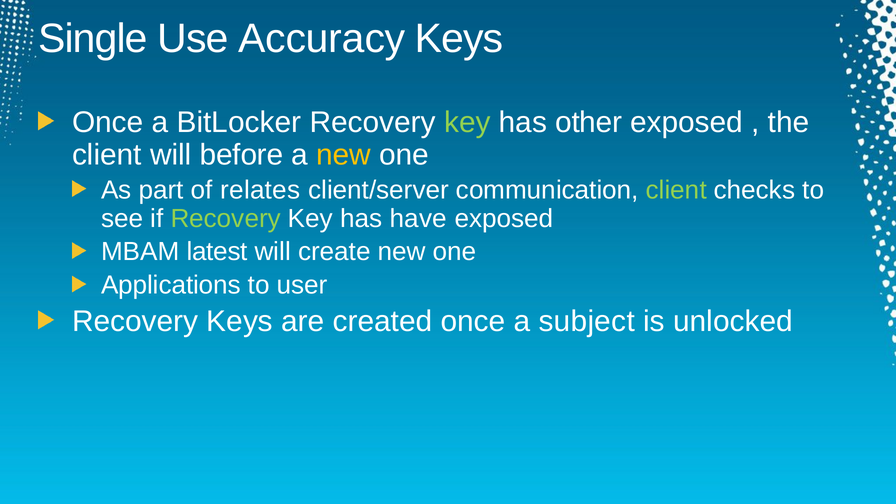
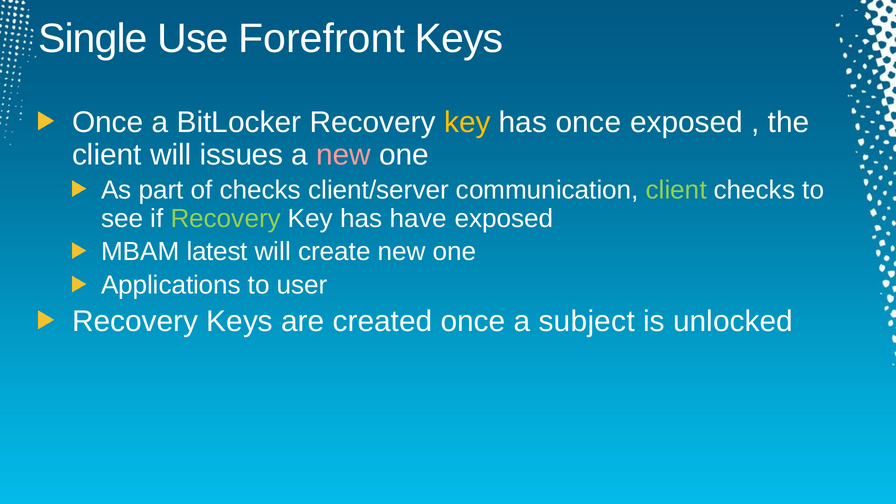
Accuracy: Accuracy -> Forefront (322, 39)
key colour: light green -> yellow (467, 122)
has other: other -> once (588, 122)
before: before -> issues (241, 155)
new colour: yellow -> pink (344, 155)
of relates: relates -> checks (260, 190)
